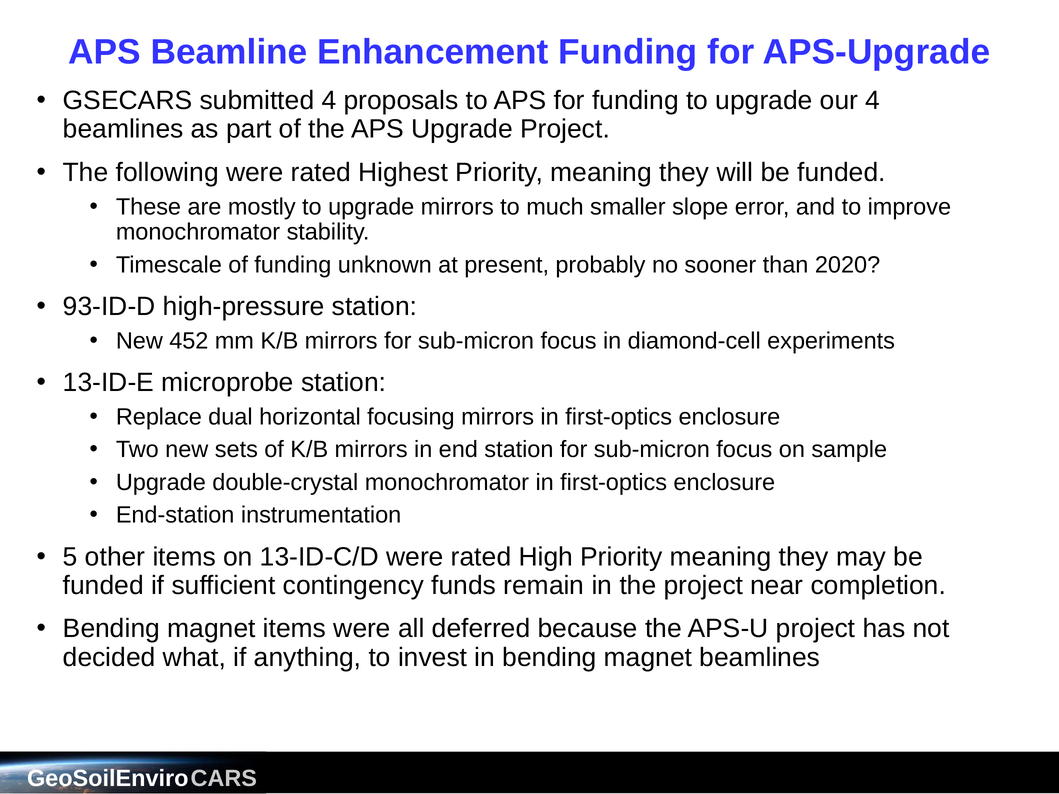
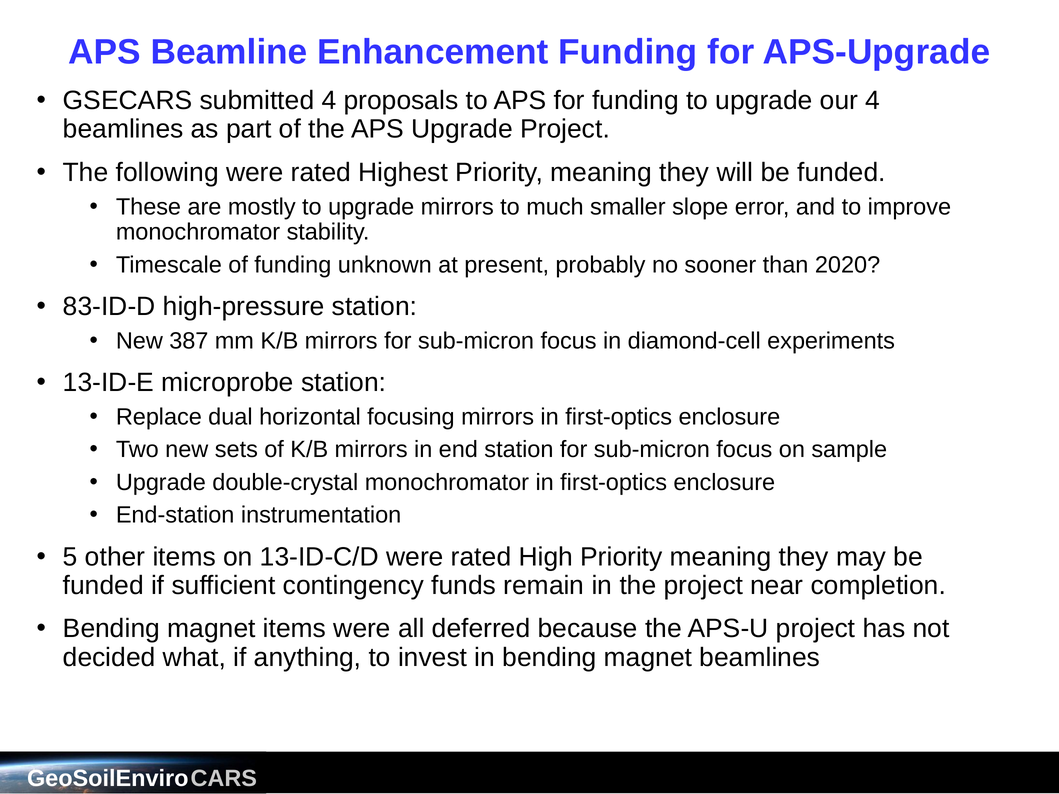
93-ID-D: 93-ID-D -> 83-ID-D (109, 307)
452: 452 -> 387 (189, 341)
